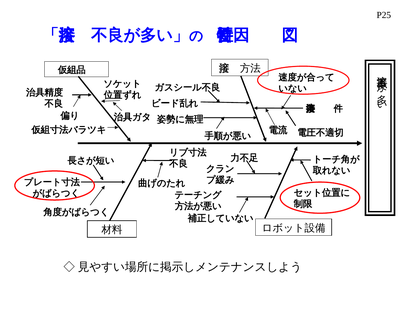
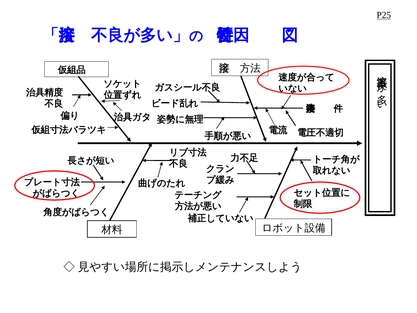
P25 underline: none -> present (384, 15)
